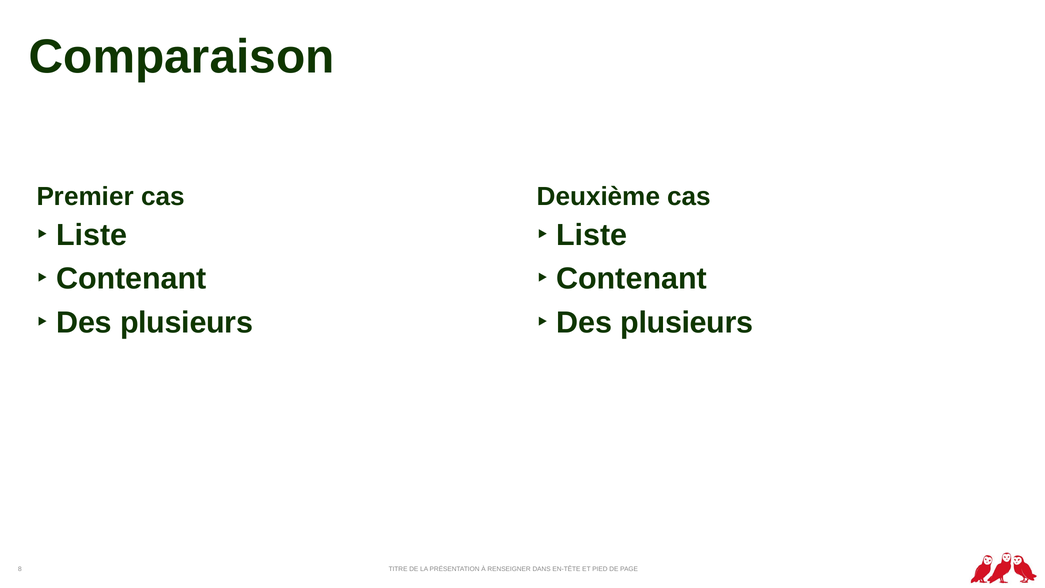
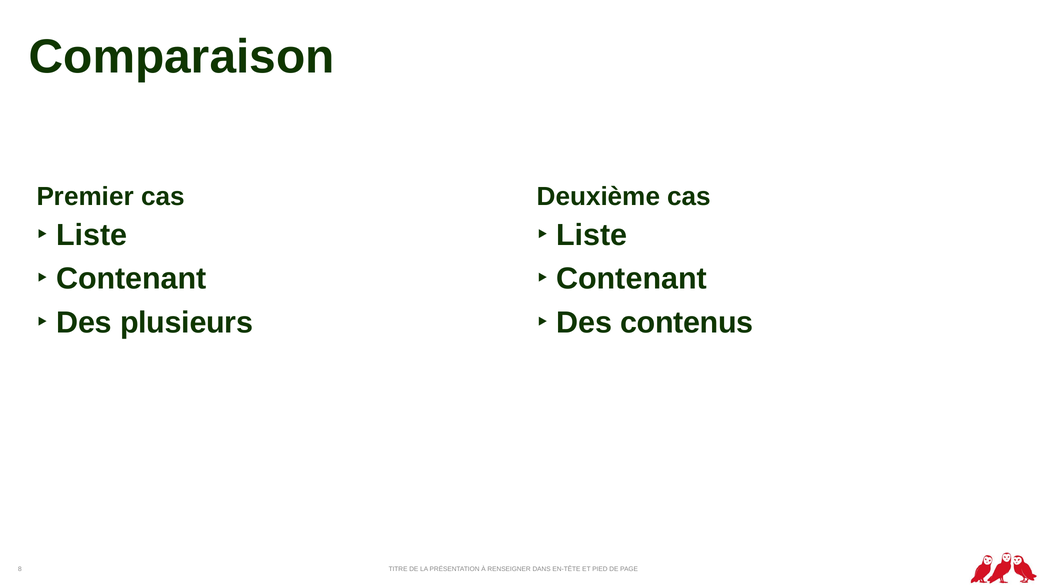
plusieurs: plusieurs -> contenus (687, 323)
